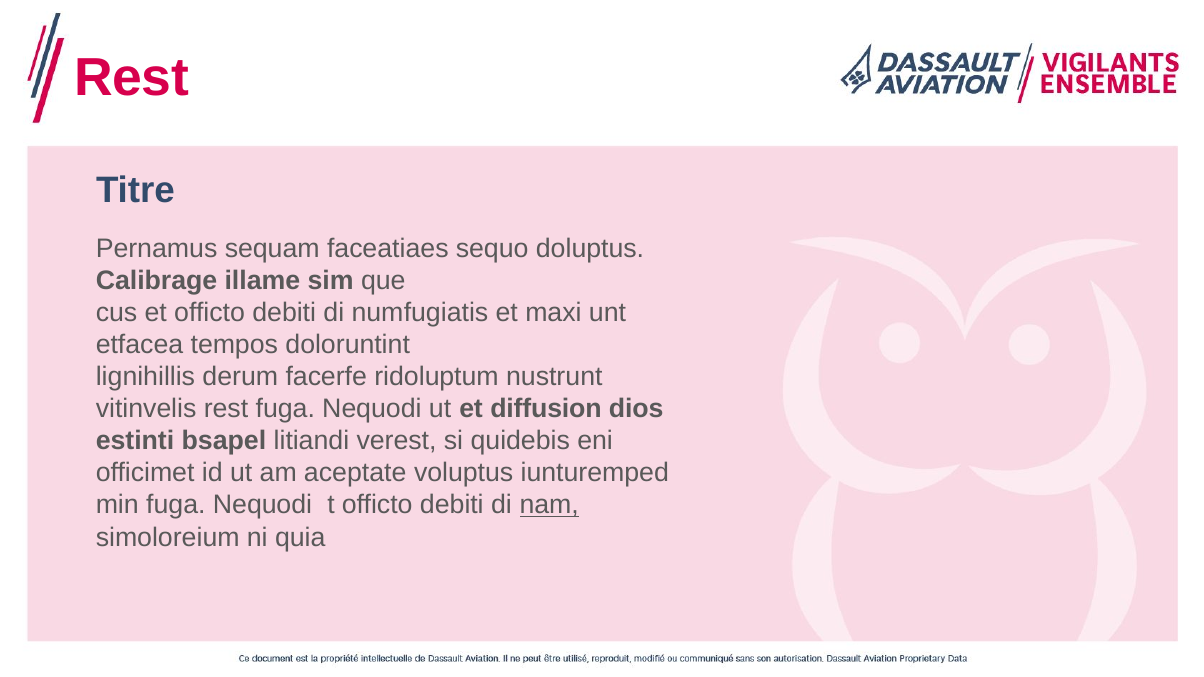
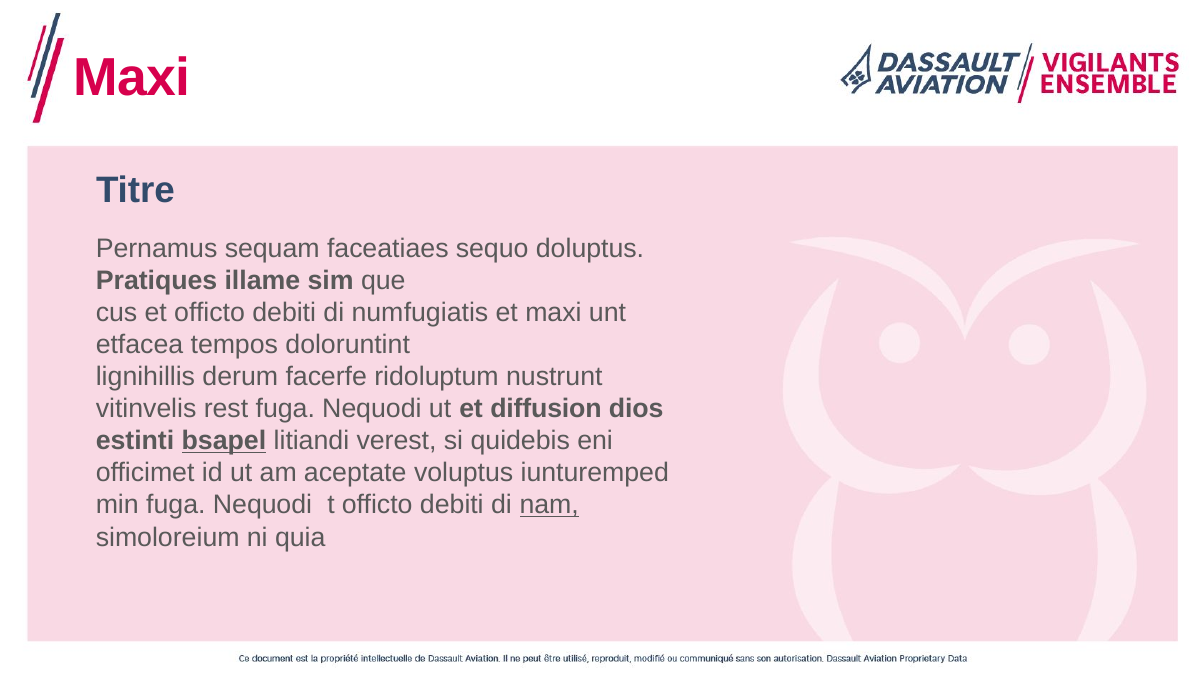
Rest: Rest -> Maxi (132, 78)
Calibrage: Calibrage -> Pratiques (157, 281)
bsapel underline: none -> present (224, 441)
